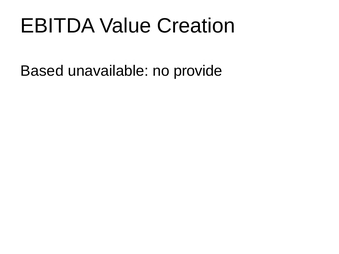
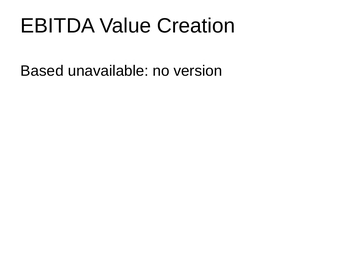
provide: provide -> version (198, 71)
